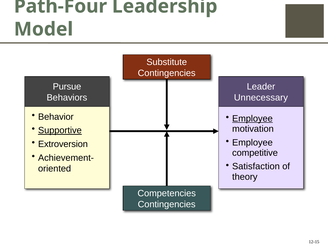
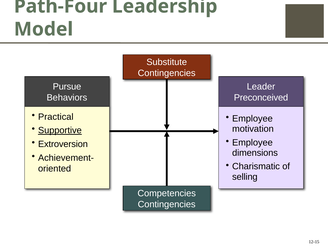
Unnecessary: Unnecessary -> Preconceived (261, 98)
Behavior: Behavior -> Practical (56, 117)
Employee underline: present -> none (252, 119)
competitive: competitive -> dimensions (255, 153)
Satisfaction: Satisfaction -> Charismatic (256, 166)
theory: theory -> selling (245, 177)
